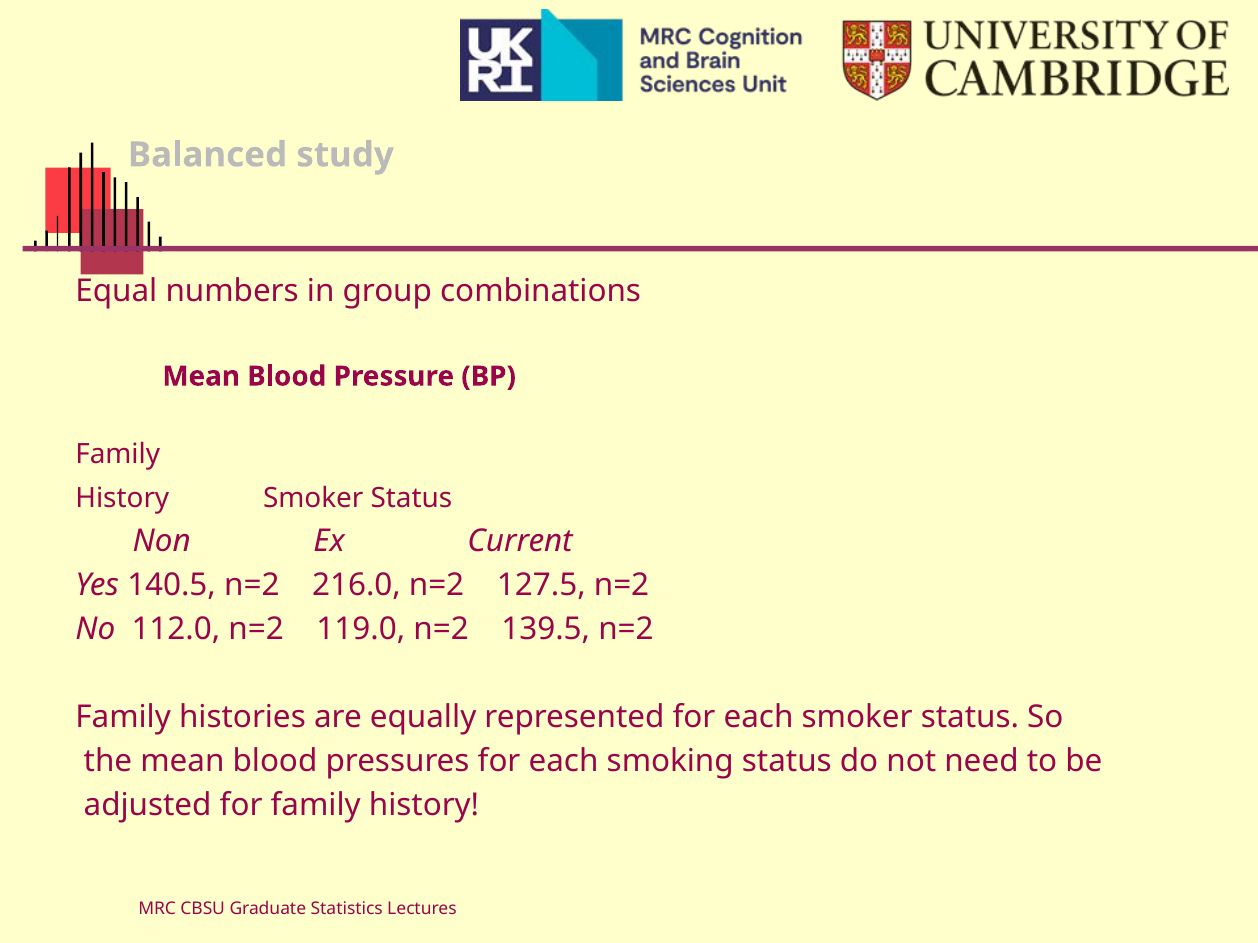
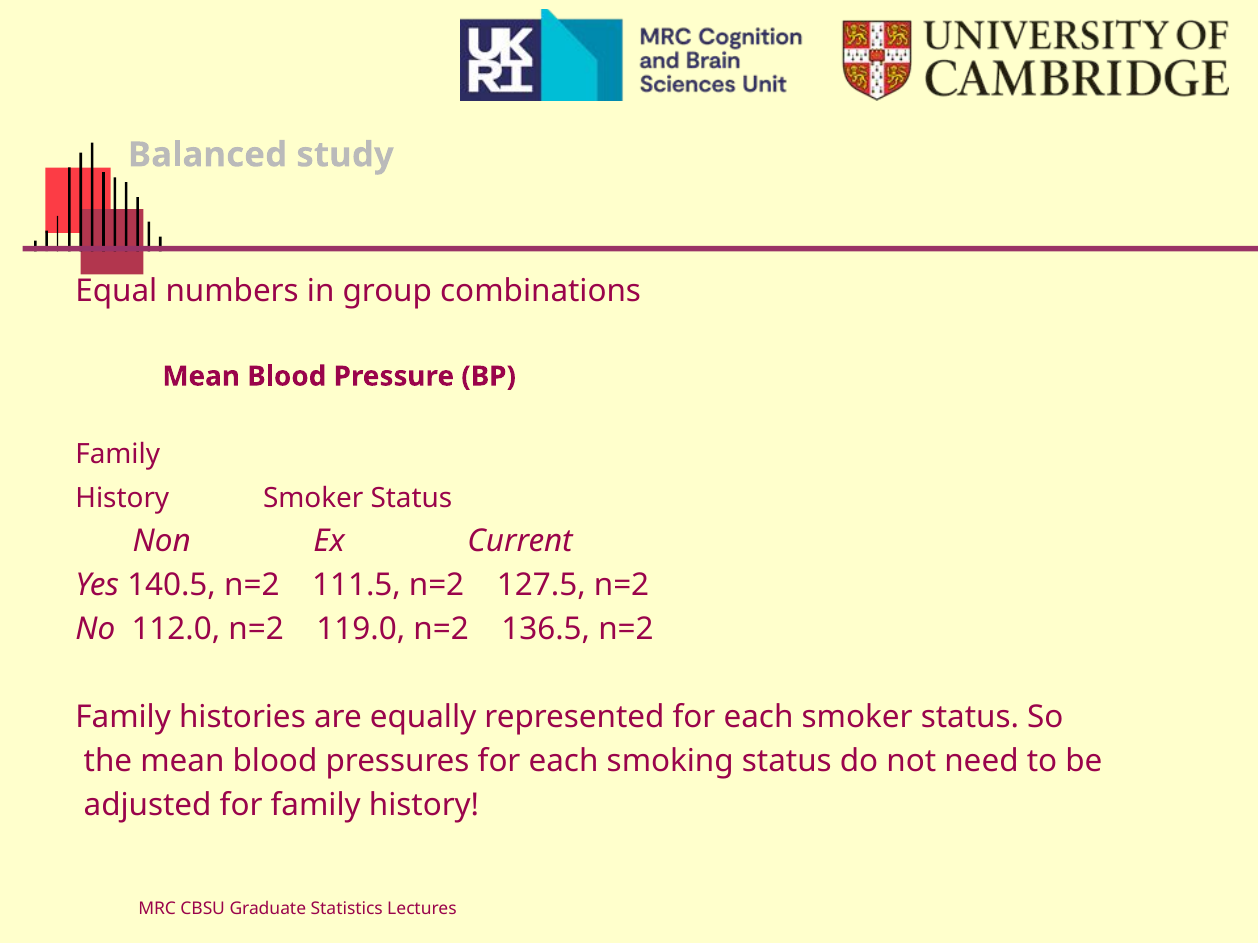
216.0: 216.0 -> 111.5 (356, 585)
139.5: 139.5 -> 136.5 (546, 629)
